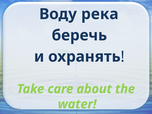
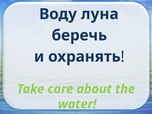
река: река -> луна (100, 14)
